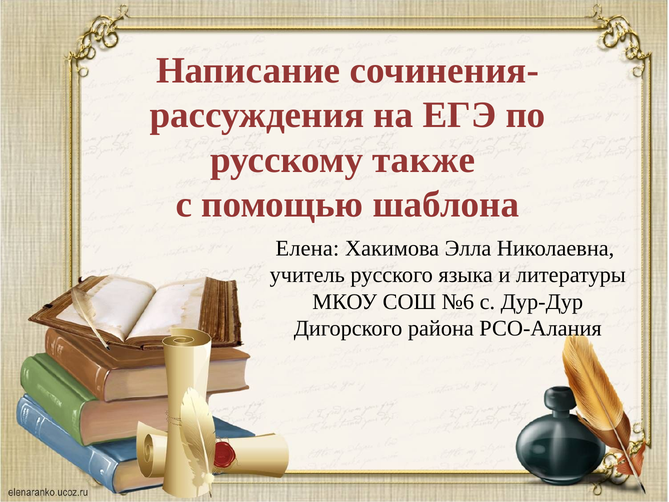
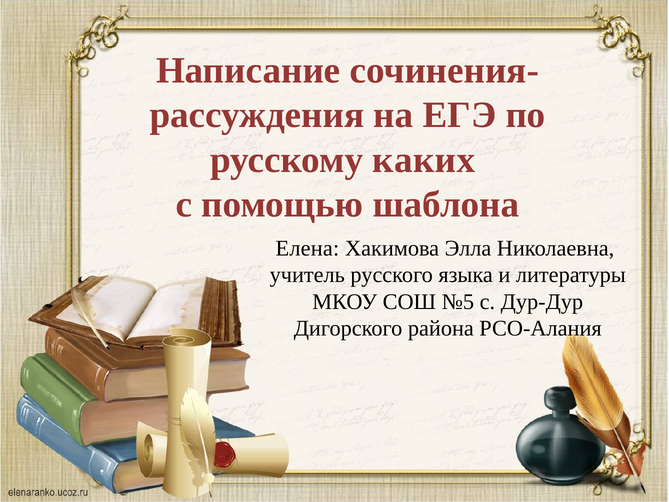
также: также -> каких (424, 160)
№6: №6 -> №5 (458, 302)
